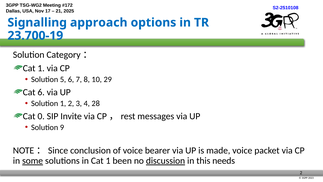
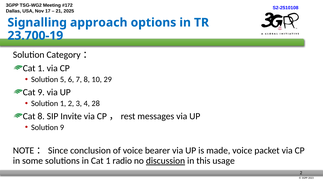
Cat 6: 6 -> 9 (41, 92)
Cat 0: 0 -> 8 (41, 116)
some underline: present -> none (33, 161)
been: been -> radio (122, 161)
needs: needs -> usage (224, 161)
